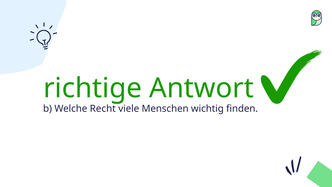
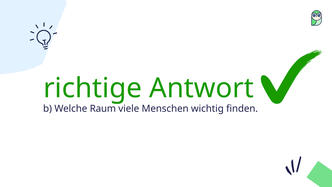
Recht: Recht -> Raum (103, 109)
